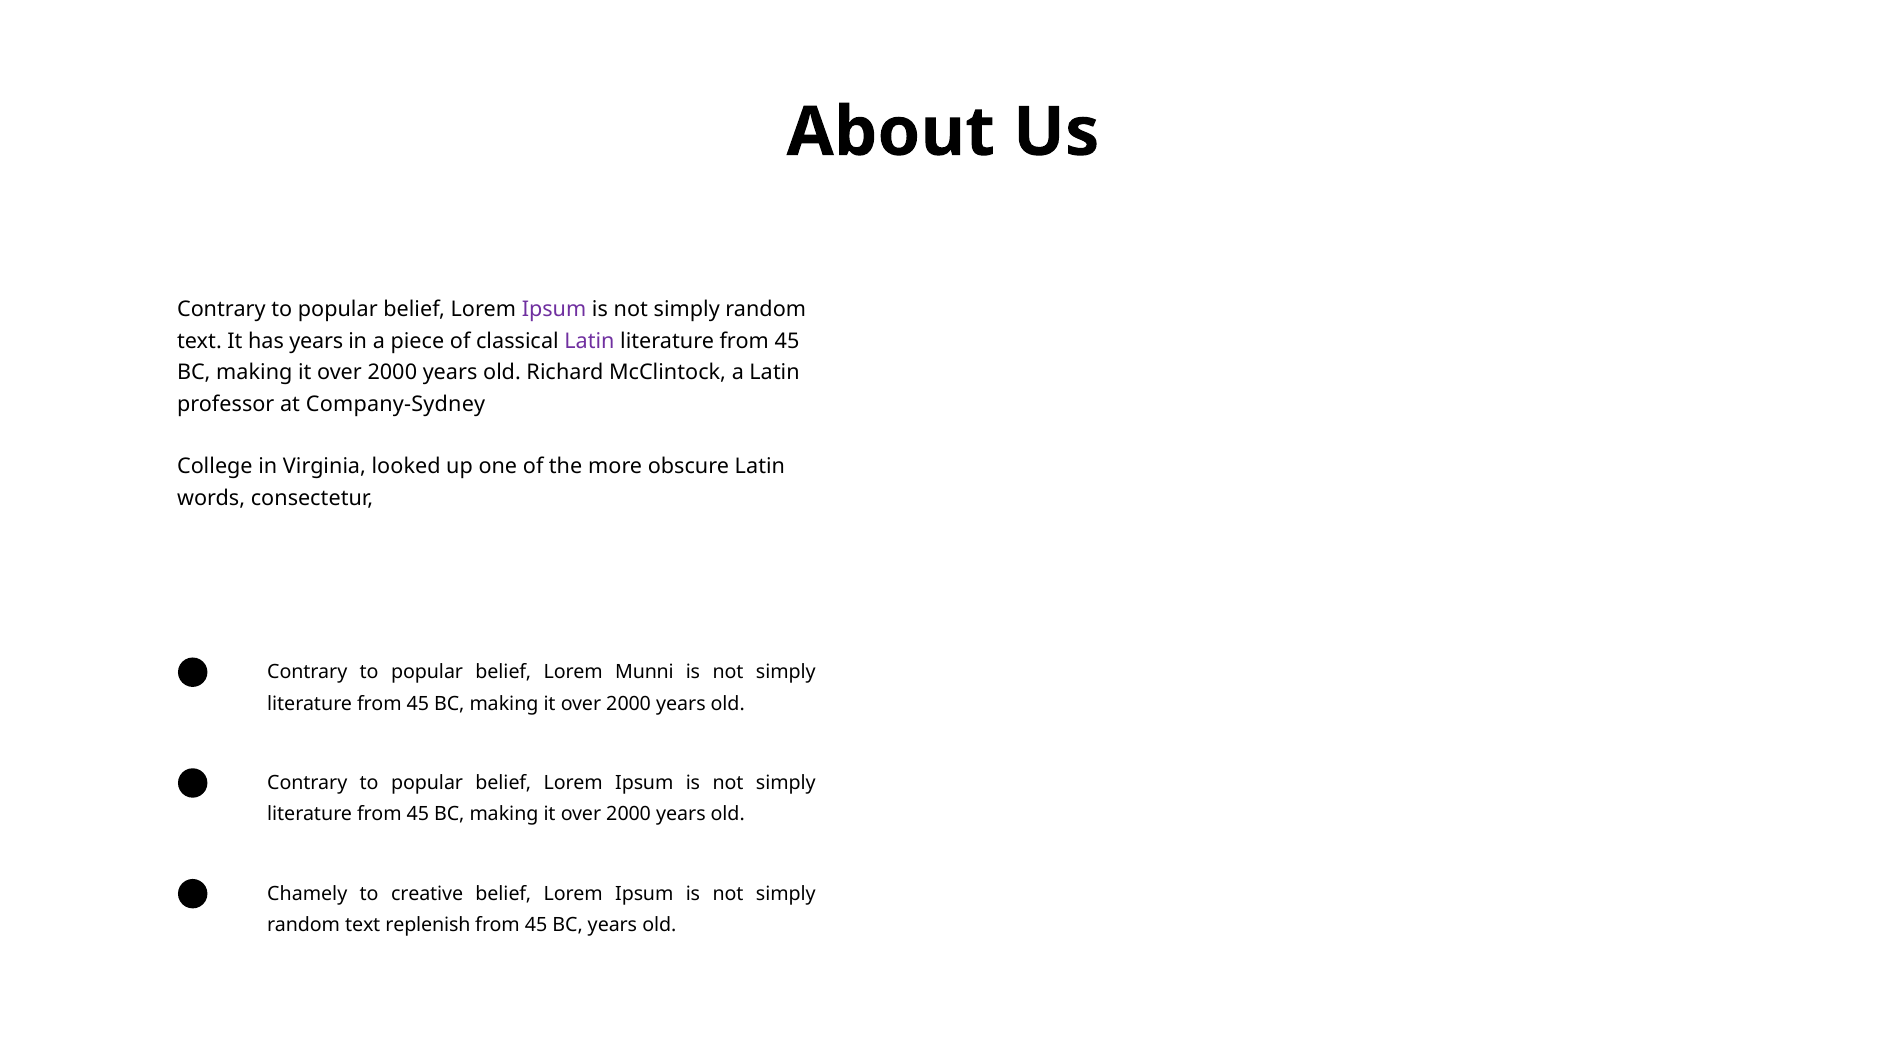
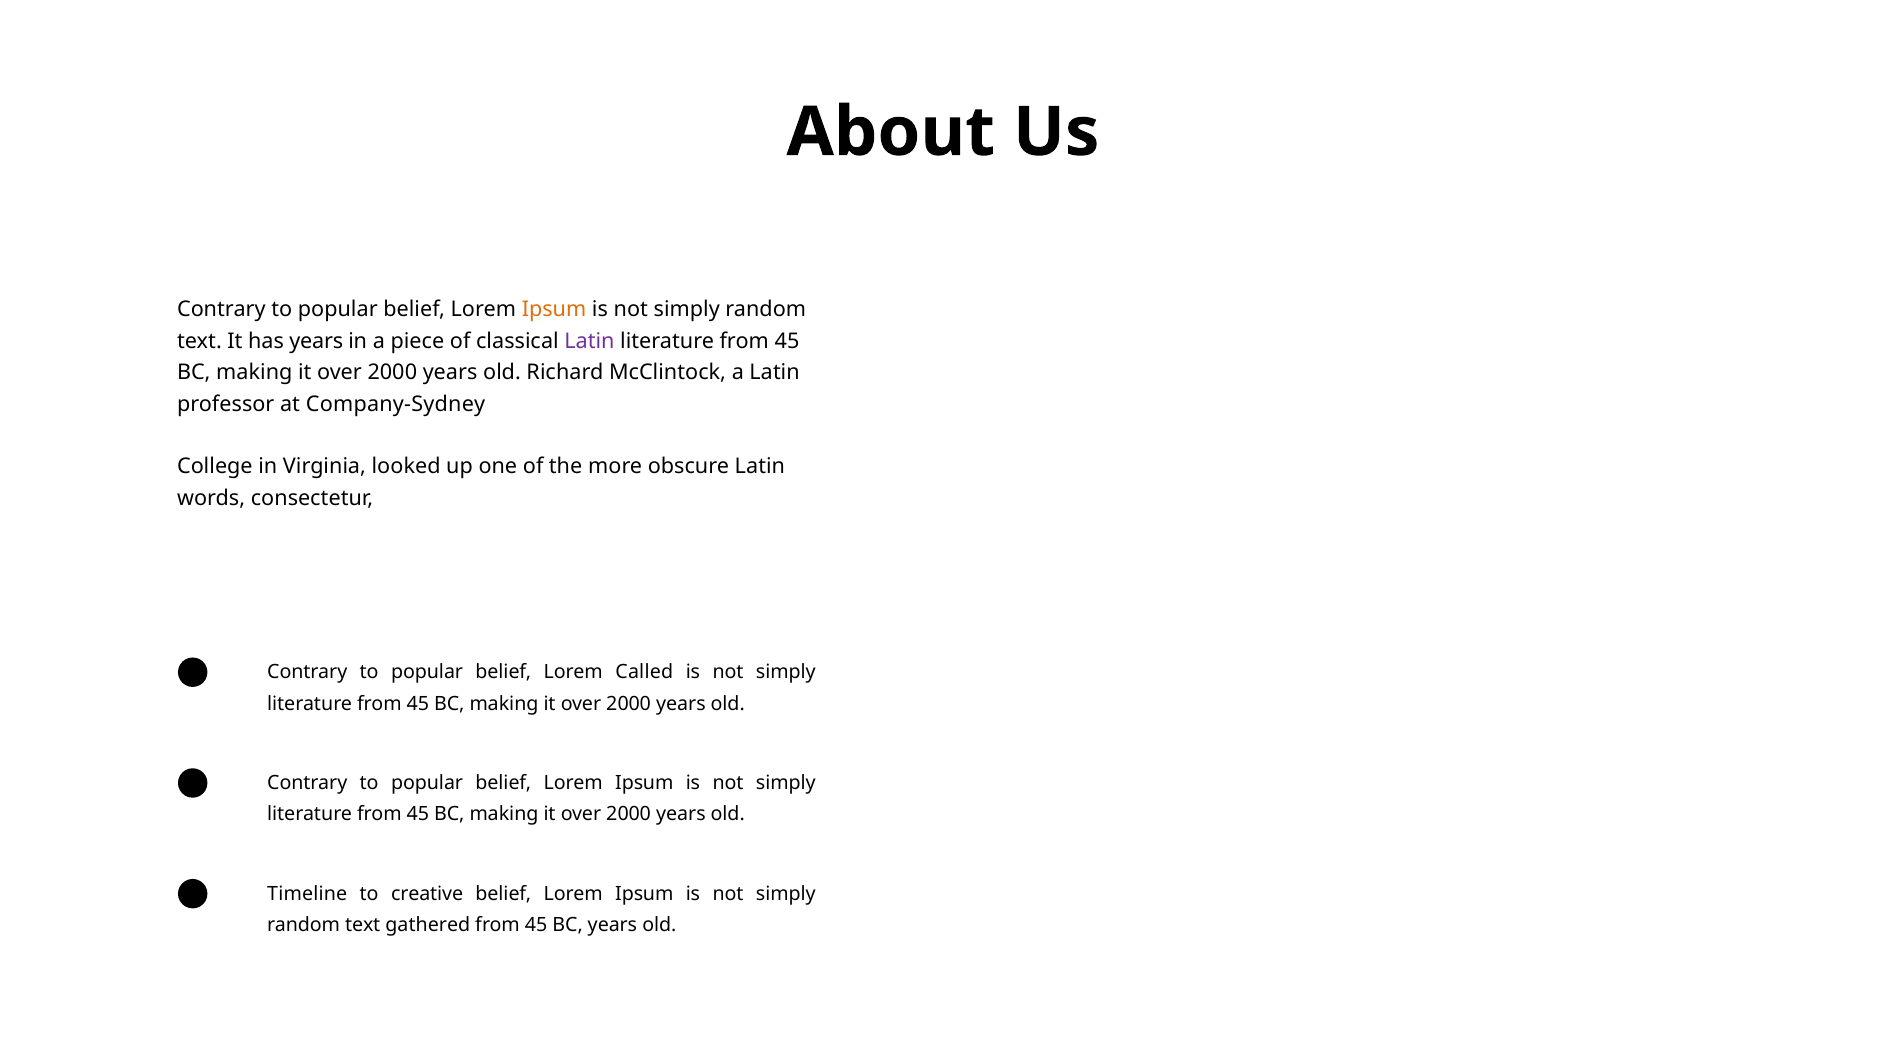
Ipsum colour: purple -> orange (554, 310)
Munni: Munni -> Called (644, 672)
Chamely: Chamely -> Timeline (307, 893)
replenish: replenish -> gathered (428, 925)
